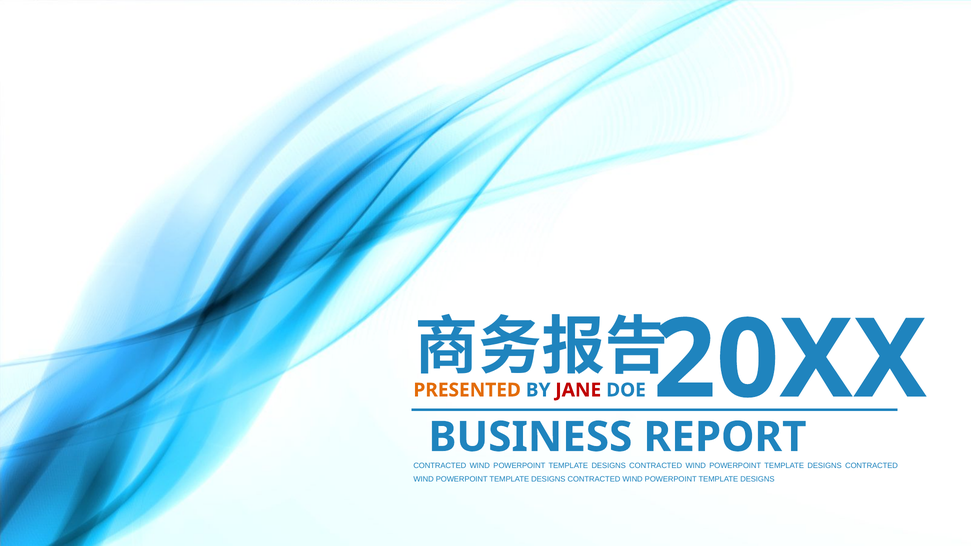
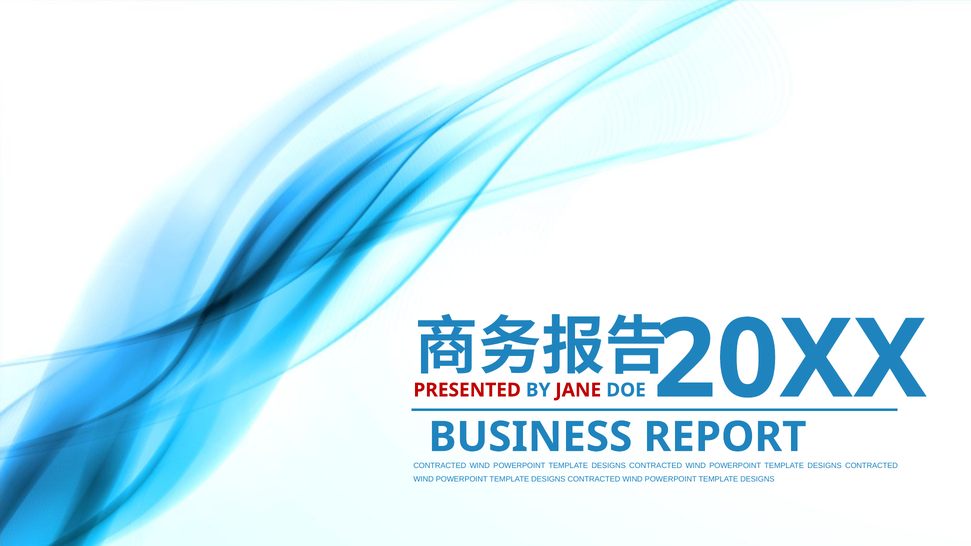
PRESENTED colour: orange -> red (467, 390)
